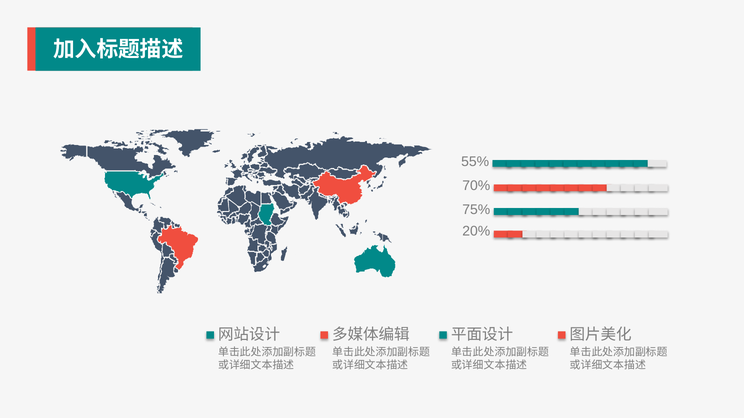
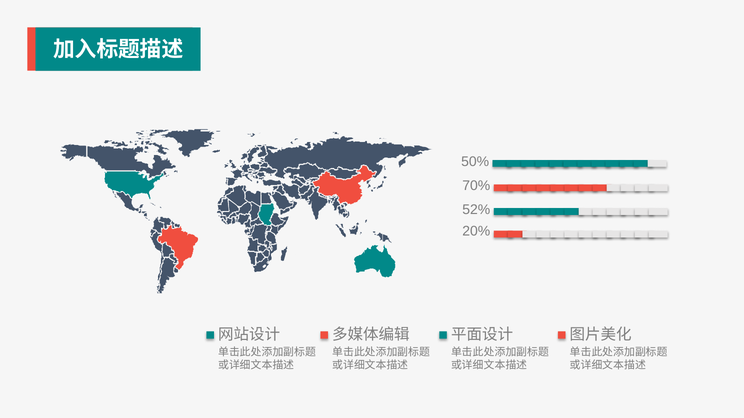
55%: 55% -> 50% (475, 162)
75%: 75% -> 52% (476, 210)
